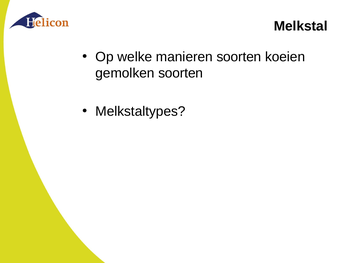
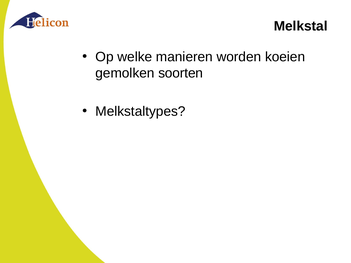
manieren soorten: soorten -> worden (239, 57)
